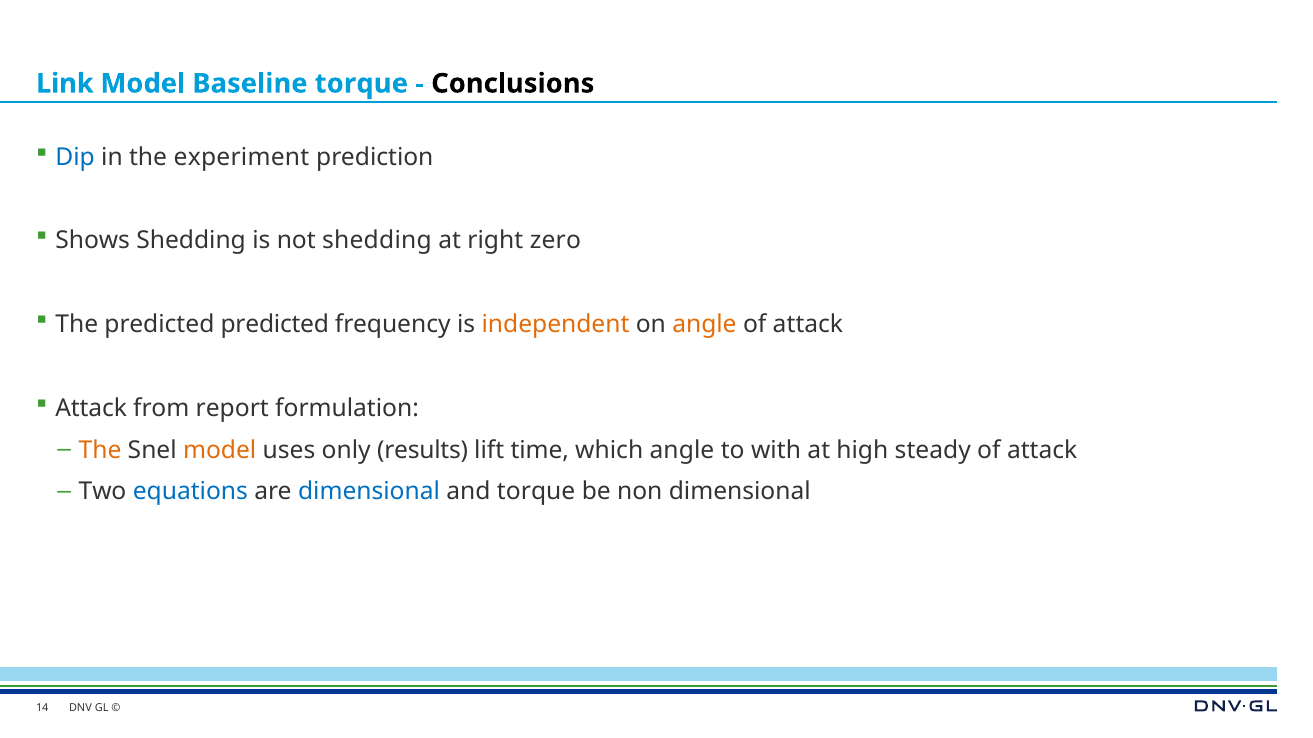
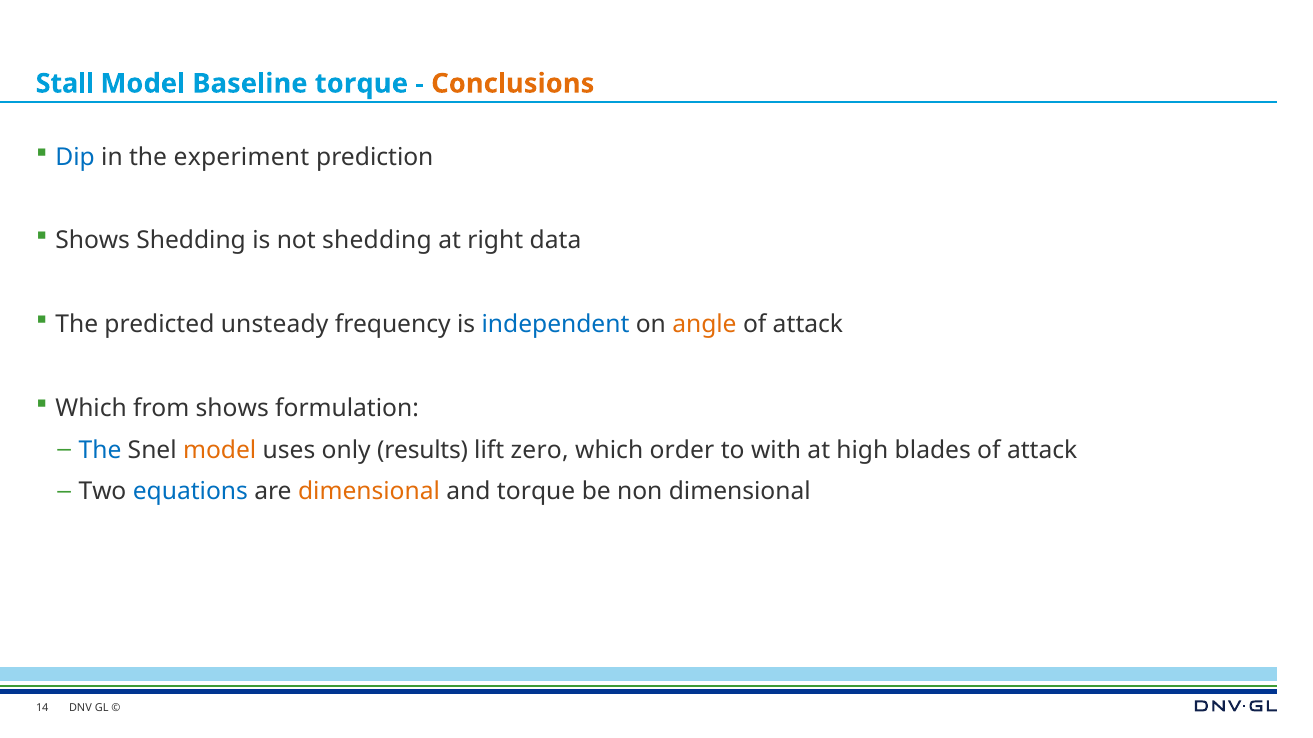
Link: Link -> Stall (65, 84)
Conclusions colour: black -> orange (513, 84)
zero: zero -> data (555, 241)
predicted predicted: predicted -> unsteady (275, 325)
independent colour: orange -> blue (556, 325)
Attack: Attack -> Which (91, 408)
from report: report -> shows (232, 408)
The colour: orange -> blue (100, 450)
time: time -> zero (540, 450)
which angle: angle -> order (682, 450)
steady: steady -> blades (933, 450)
dimensional colour: blue -> orange (369, 492)
